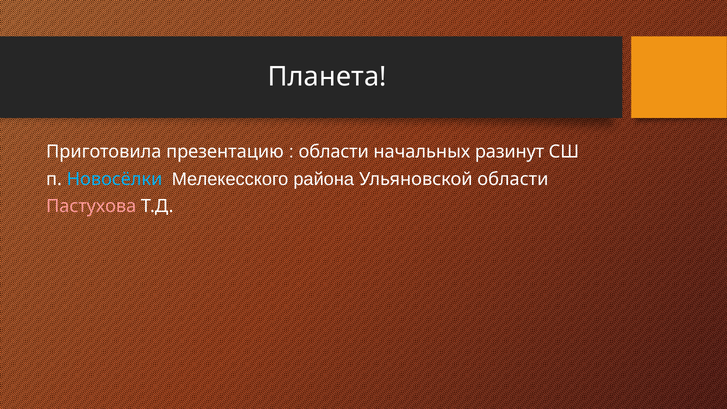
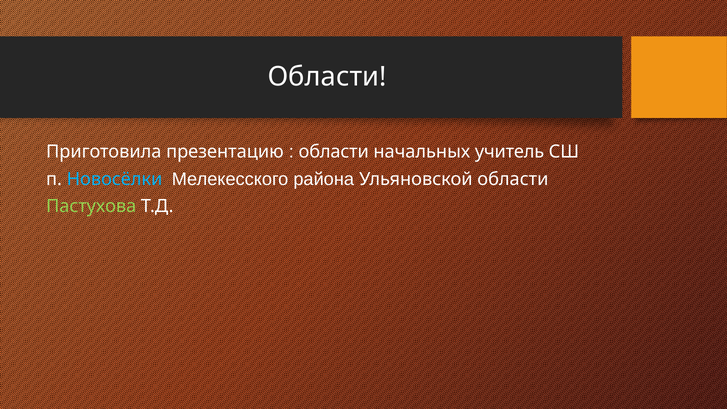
Планета: Планета -> Области (327, 77)
разинут: разинут -> учитель (510, 152)
Пастухова colour: pink -> light green (91, 206)
